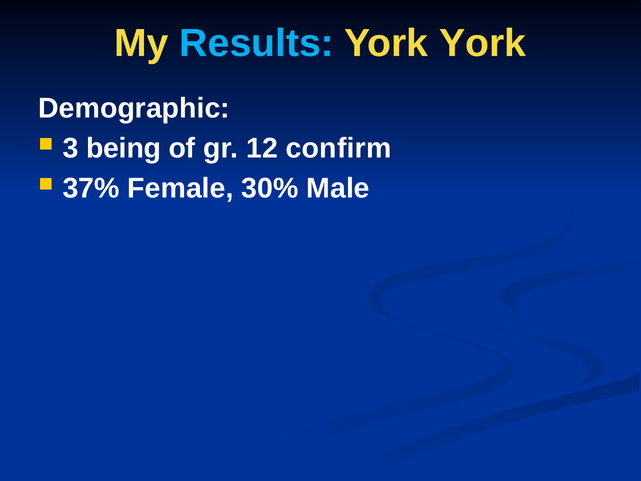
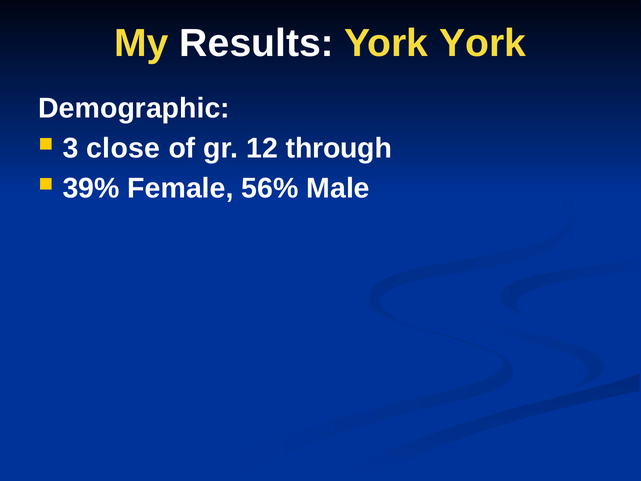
Results colour: light blue -> white (257, 43)
being: being -> close (123, 148)
confirm: confirm -> through (339, 148)
37%: 37% -> 39% (91, 188)
30%: 30% -> 56% (270, 188)
